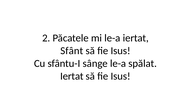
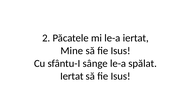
Sfânt: Sfânt -> Mine (72, 51)
